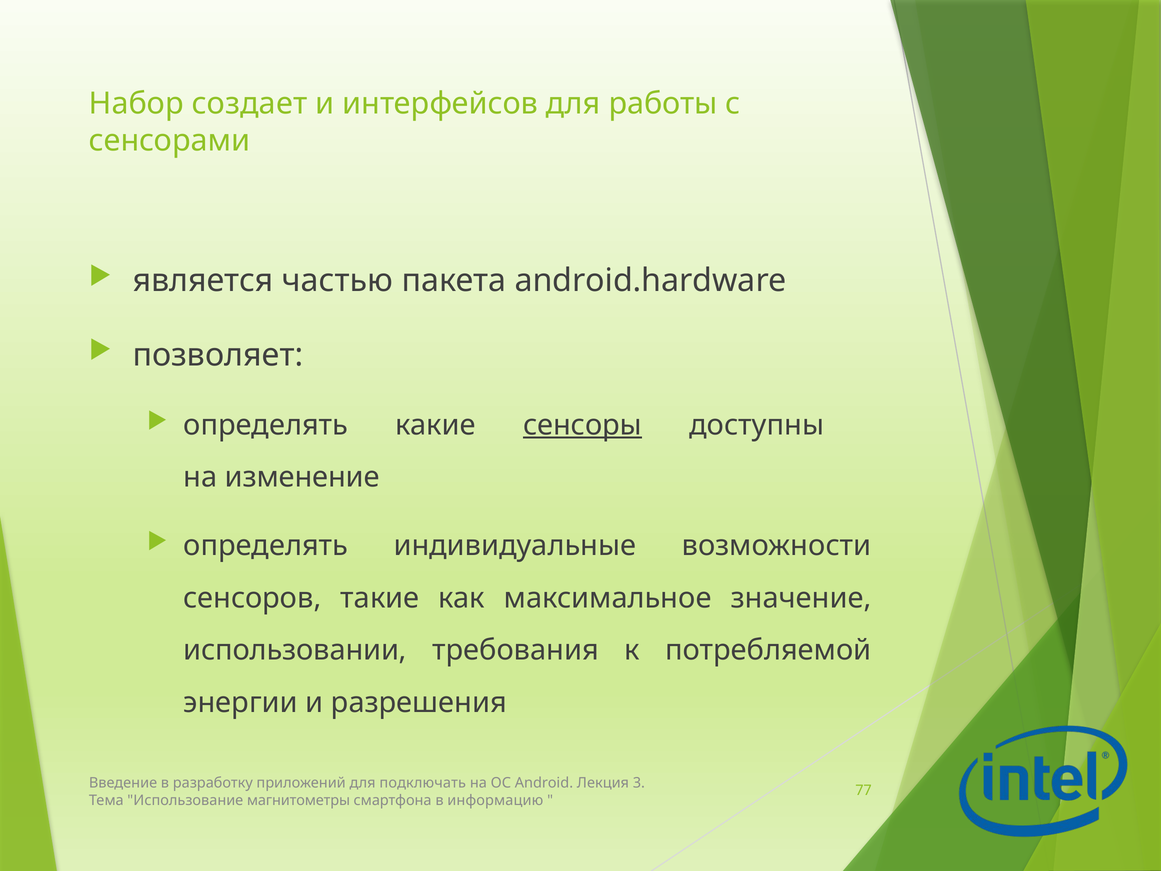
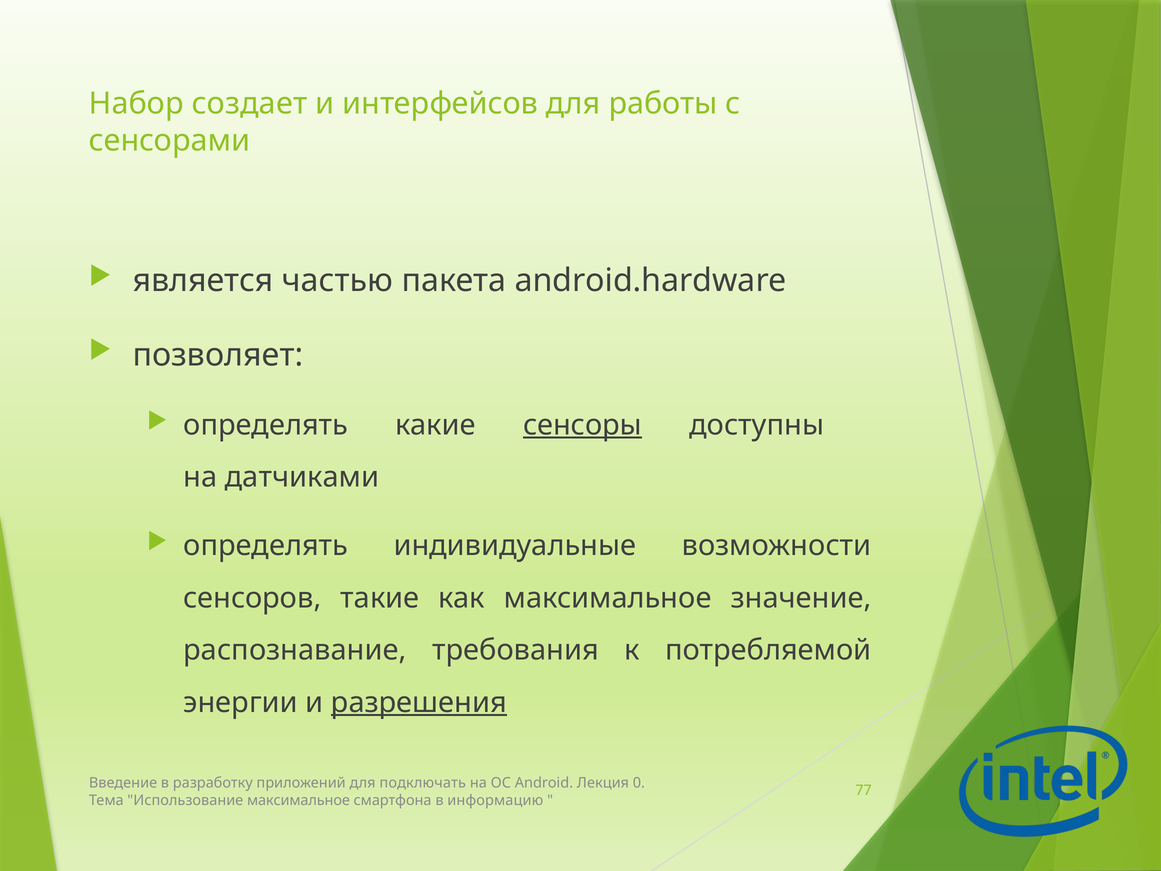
изменение: изменение -> датчиками (302, 477)
использовании: использовании -> распознавание (295, 650)
разрешения underline: none -> present (419, 702)
3: 3 -> 0 (639, 783)
Использование магнитометры: магнитометры -> максимальное (298, 800)
